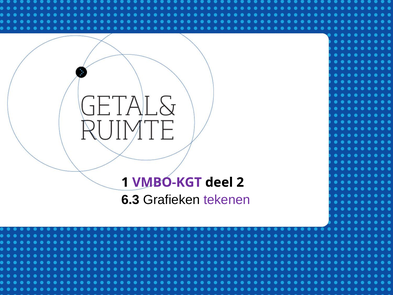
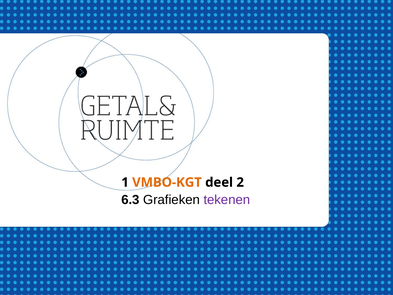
VMBO-KGT colour: purple -> orange (167, 182)
